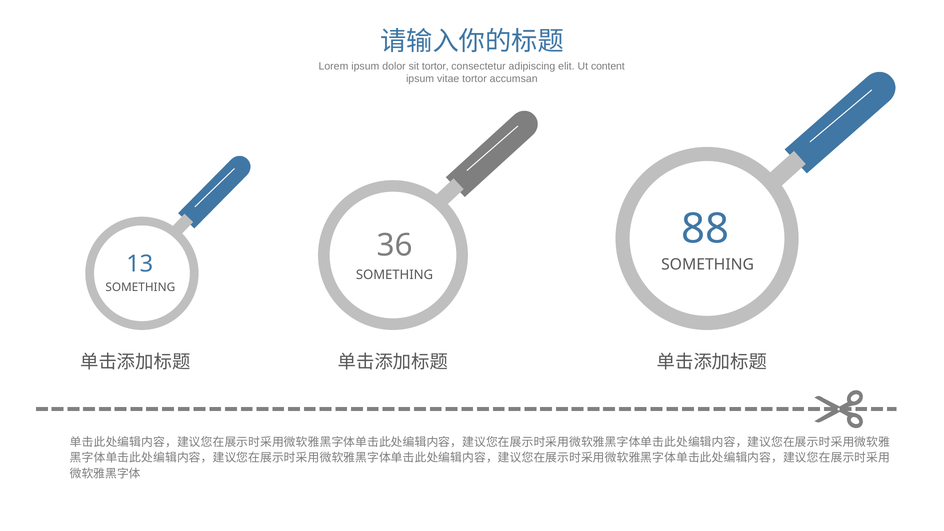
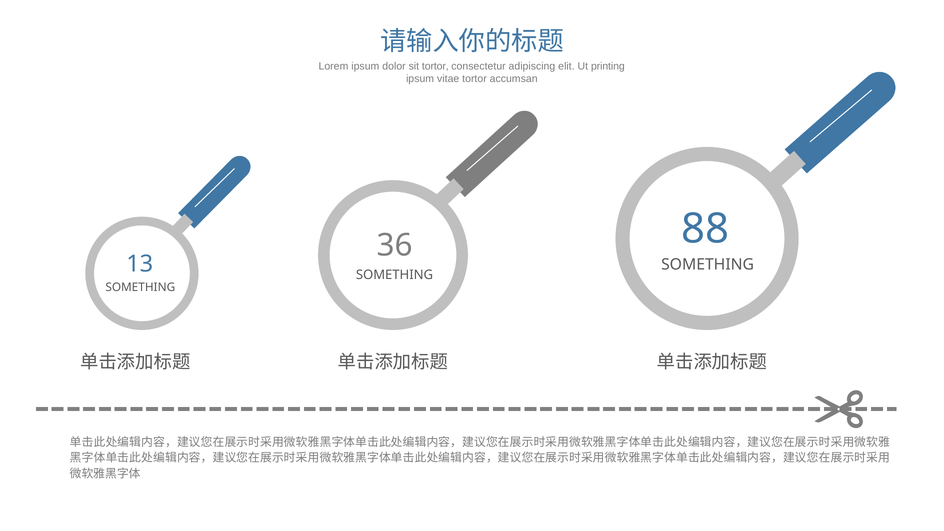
content: content -> printing (608, 66)
